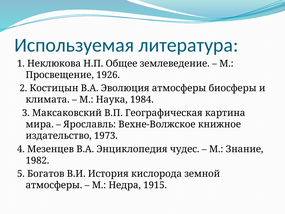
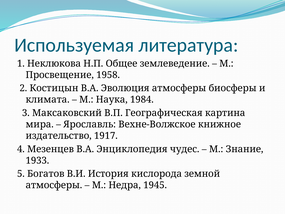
1926: 1926 -> 1958 (108, 75)
1973: 1973 -> 1917 (106, 136)
1982: 1982 -> 1933 (37, 160)
1915: 1915 -> 1945 (155, 185)
